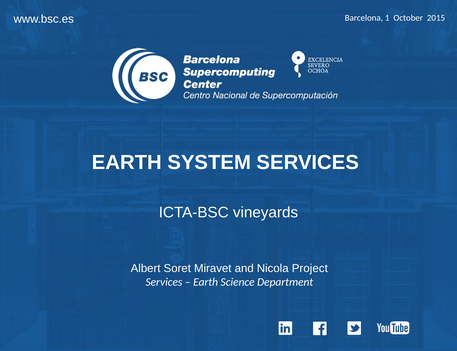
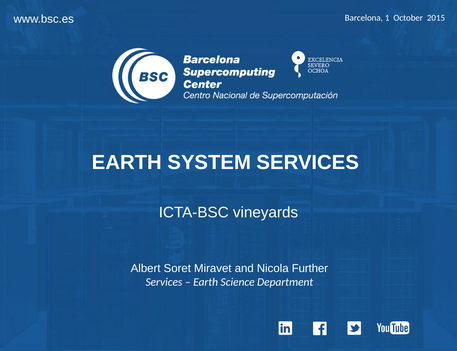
Project: Project -> Further (310, 268)
